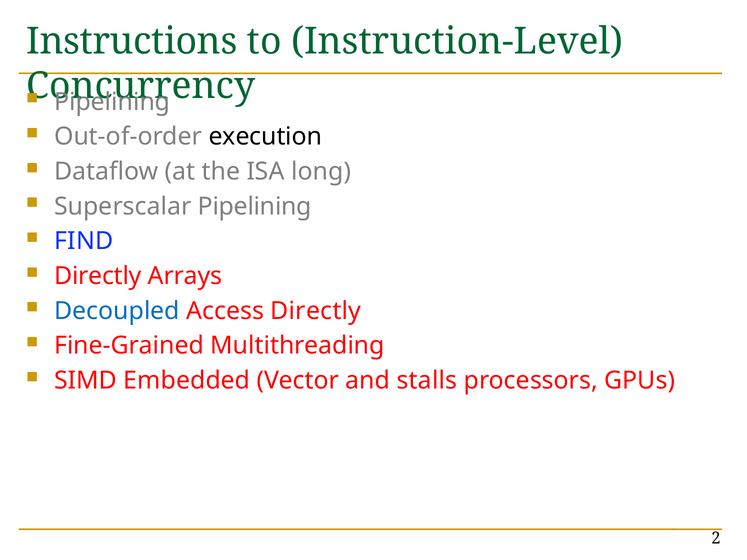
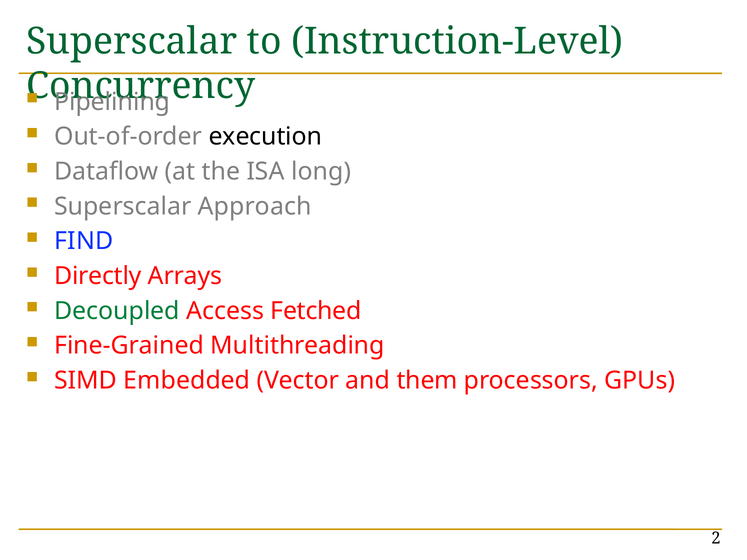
Instructions: Instructions -> Superscalar (132, 41)
Superscalar Pipelining: Pipelining -> Approach (255, 206)
Decoupled colour: blue -> green (117, 311)
Access Directly: Directly -> Fetched (316, 311)
stalls: stalls -> them (427, 381)
